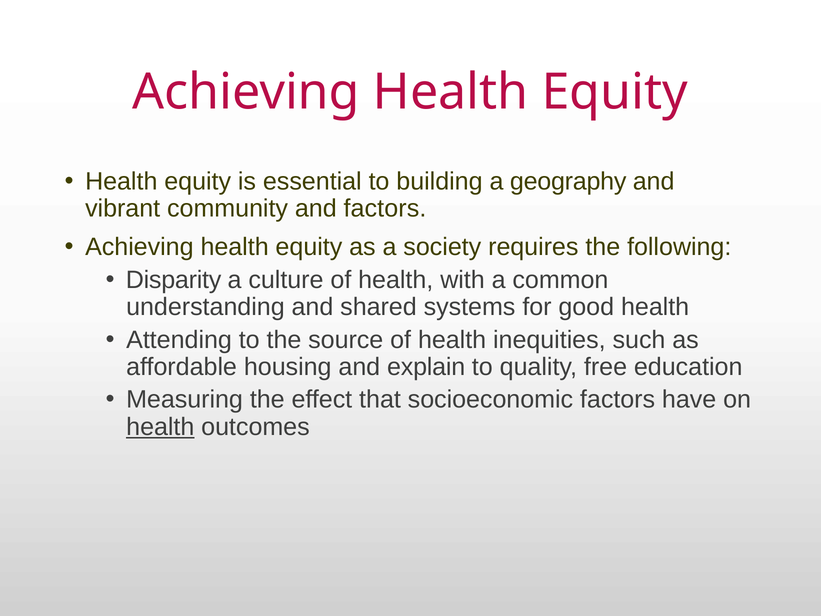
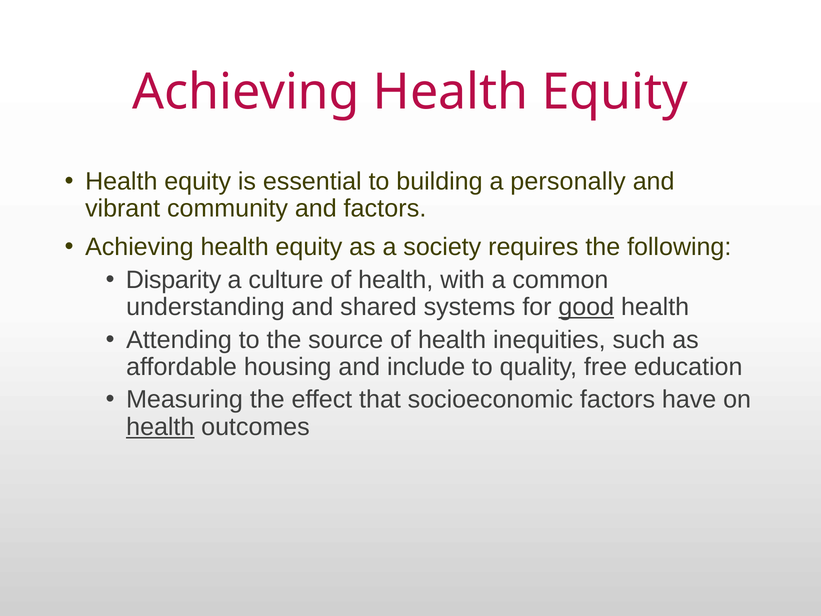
geography: geography -> personally (568, 181)
good underline: none -> present (586, 307)
explain: explain -> include (426, 367)
